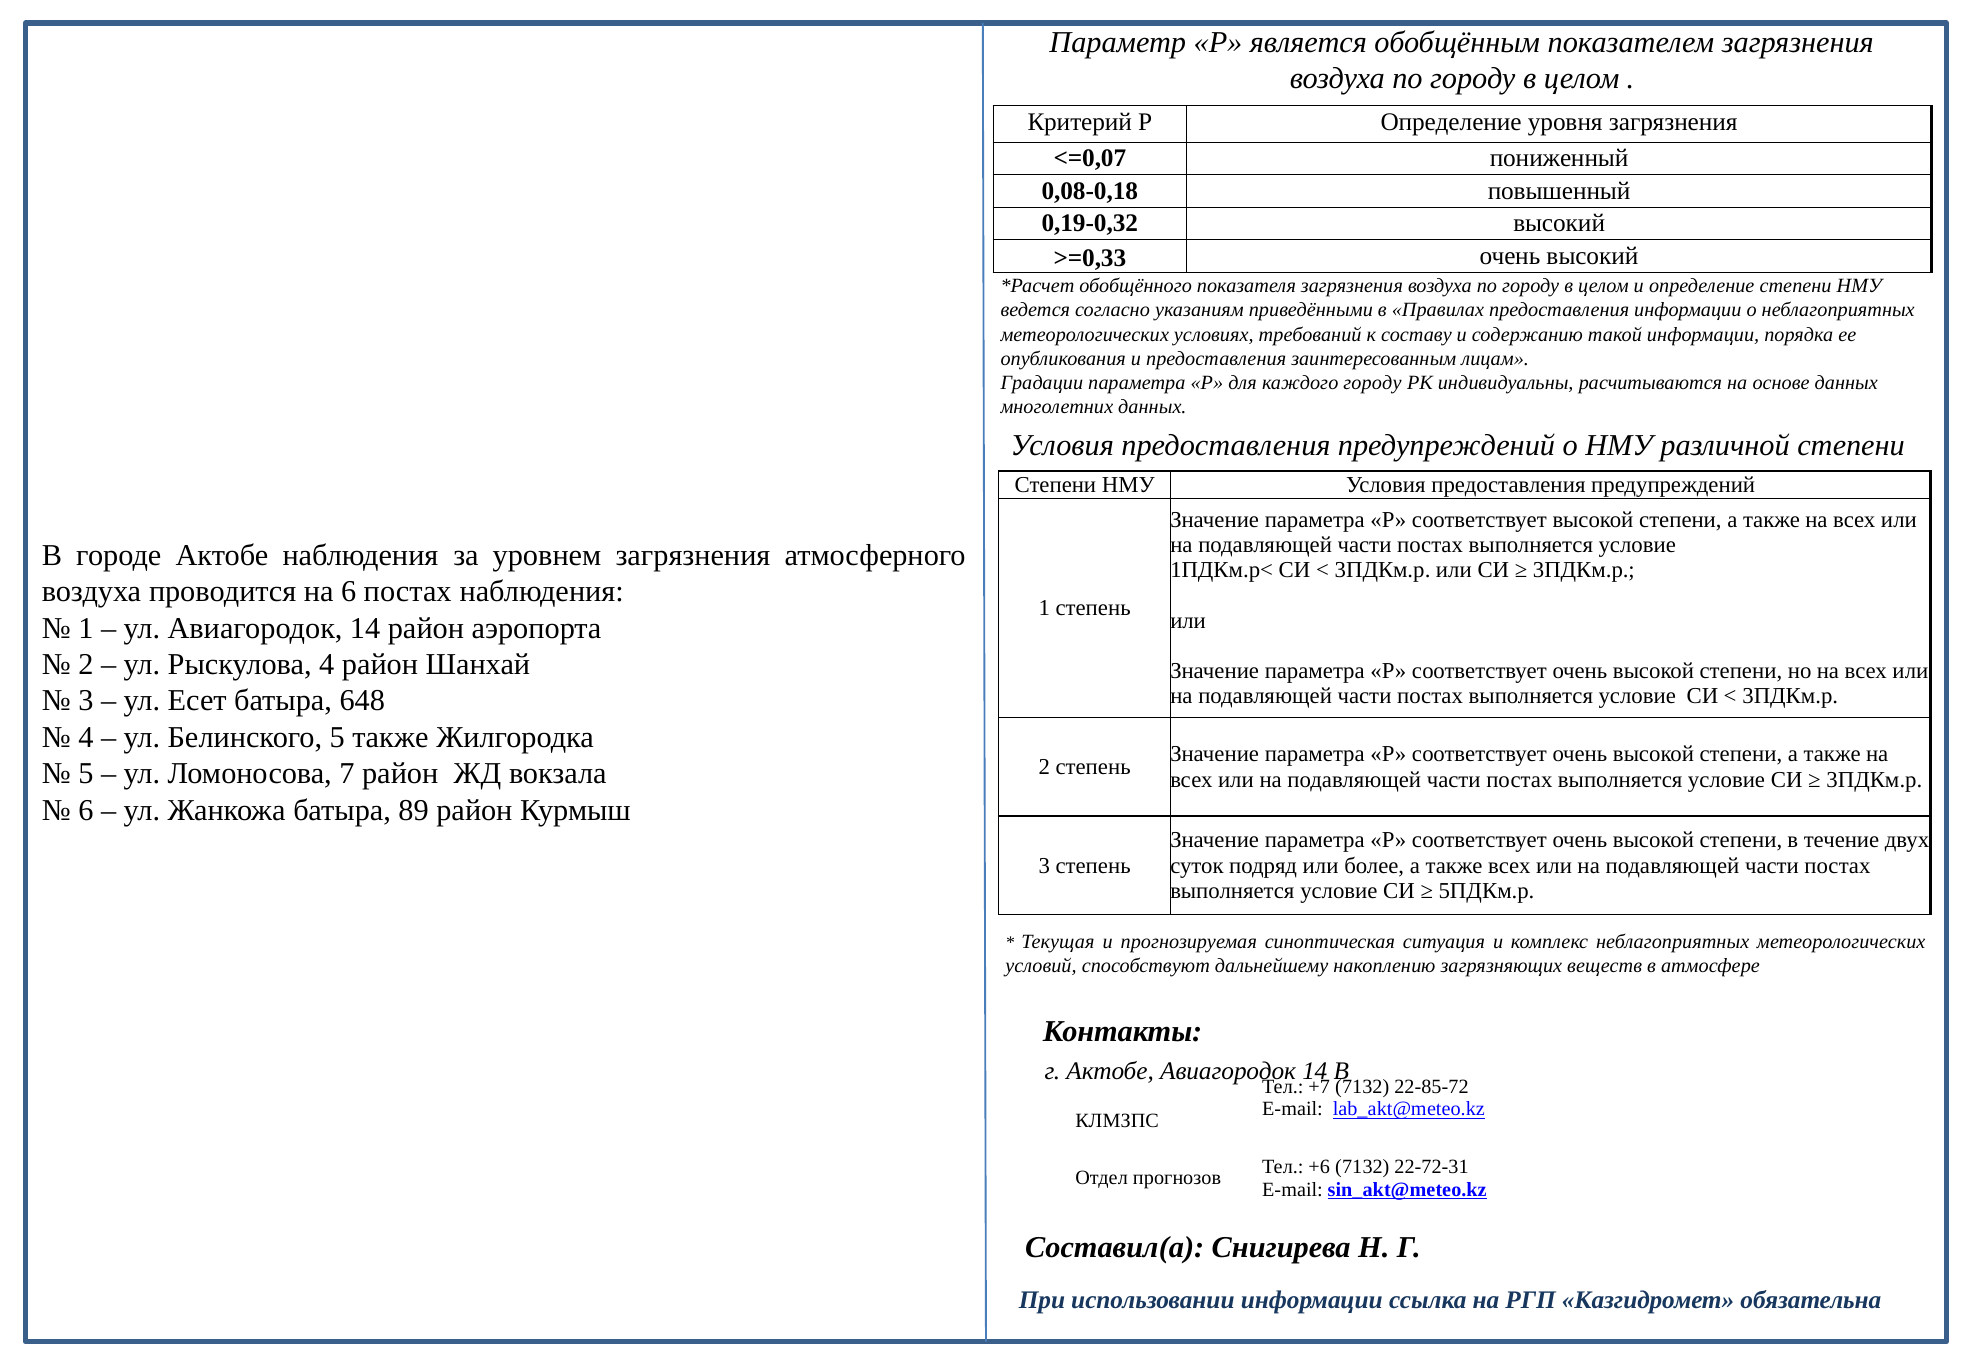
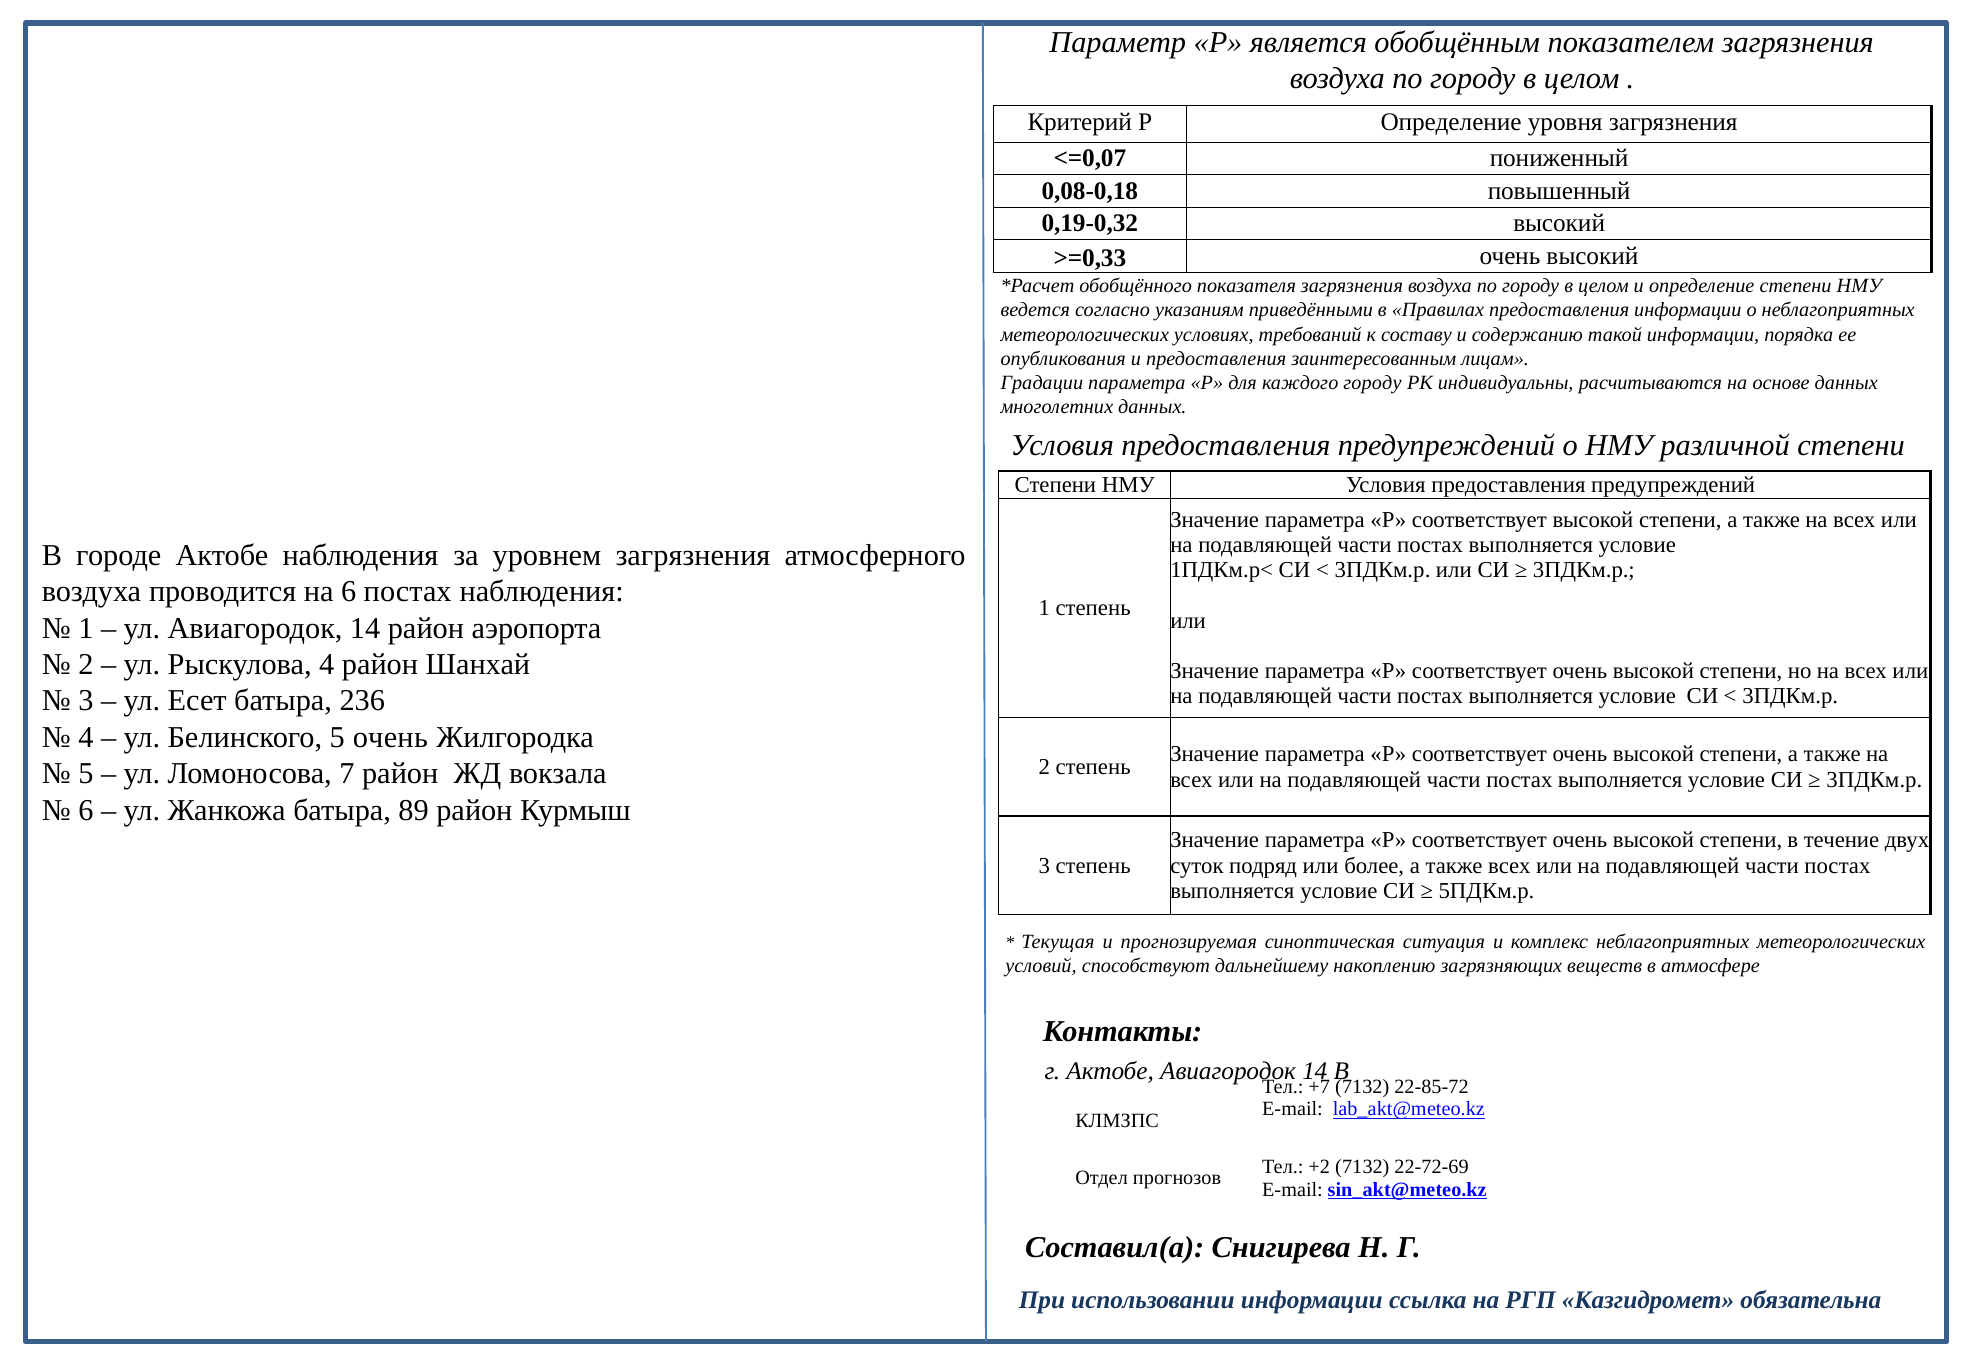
648: 648 -> 236 (362, 701)
5 также: также -> очень (390, 737)
+6: +6 -> +2 (1319, 1167)
22-72-31: 22-72-31 -> 22-72-69 (1432, 1167)
